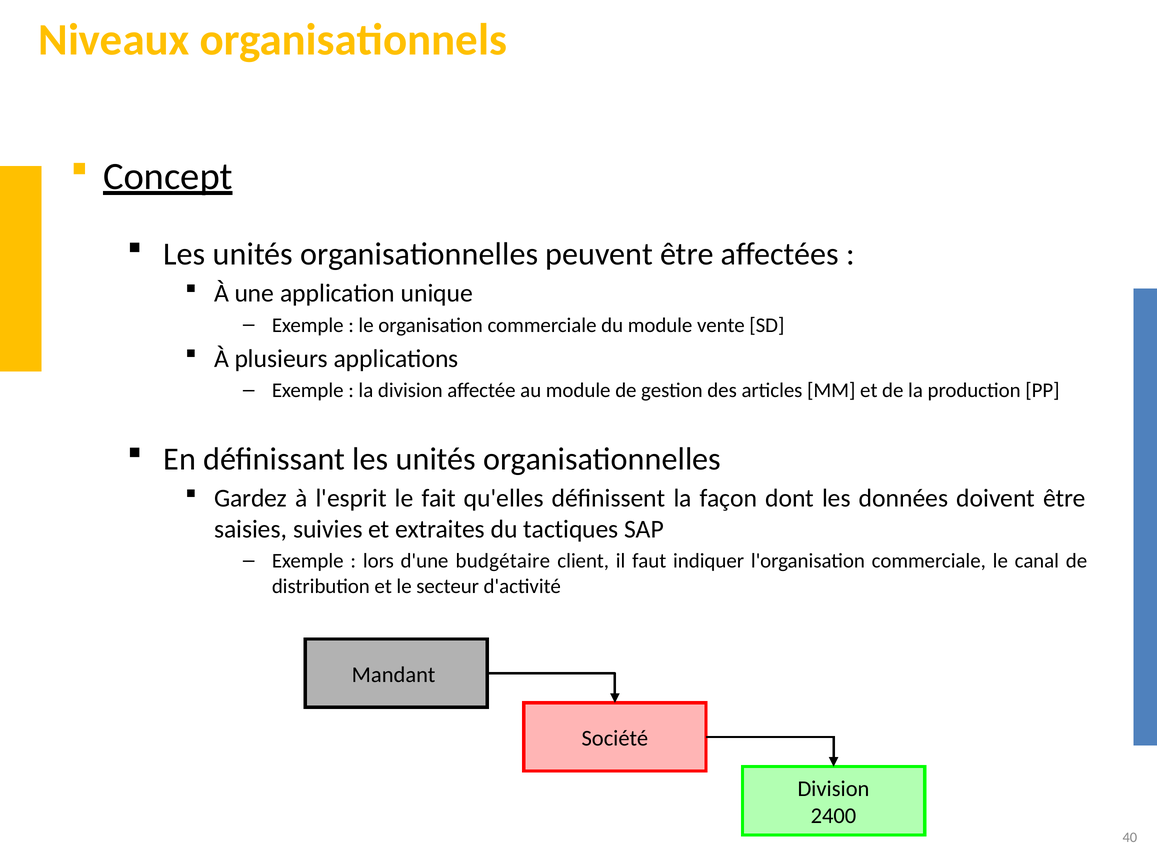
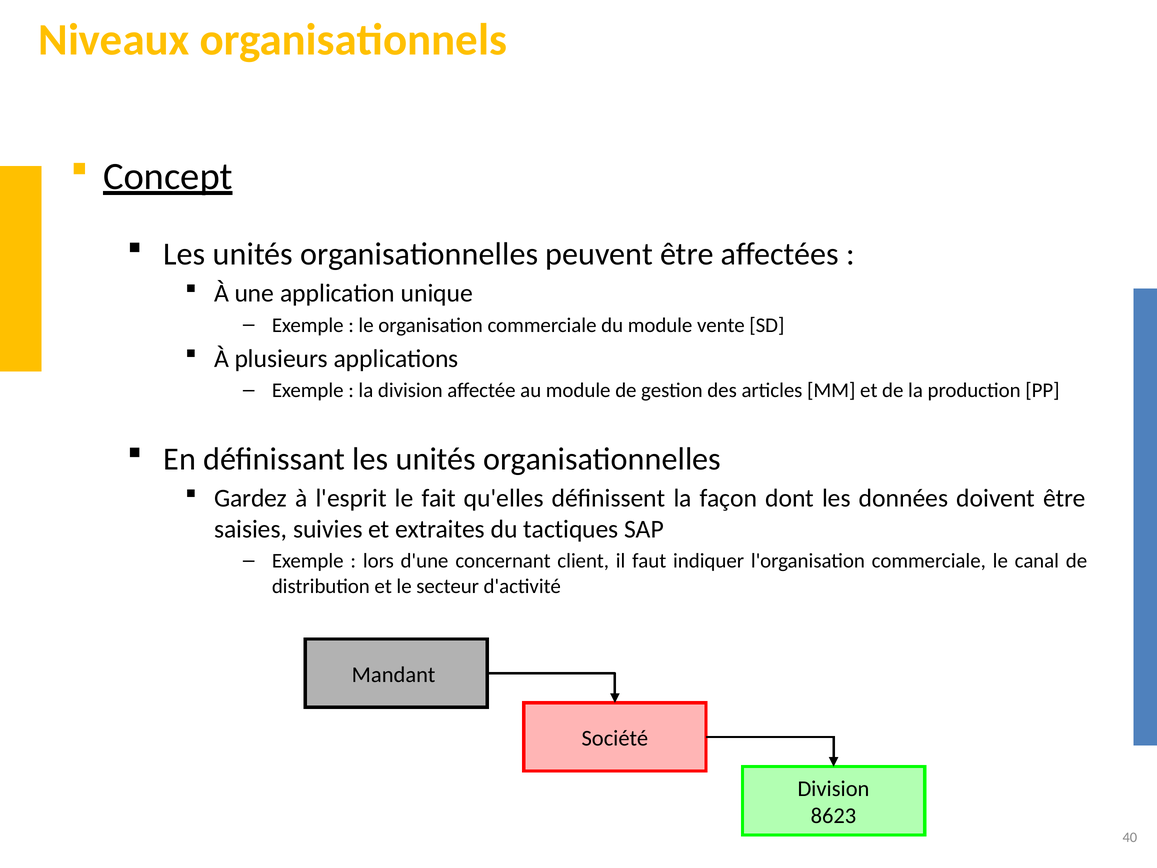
budgétaire: budgétaire -> concernant (503, 561)
2400: 2400 -> 8623 (833, 816)
